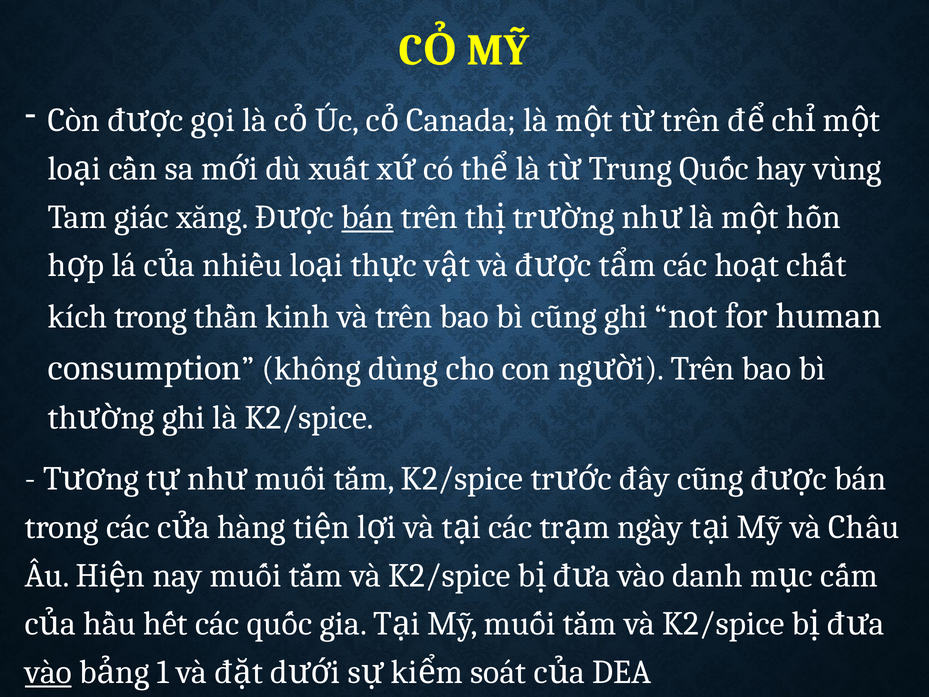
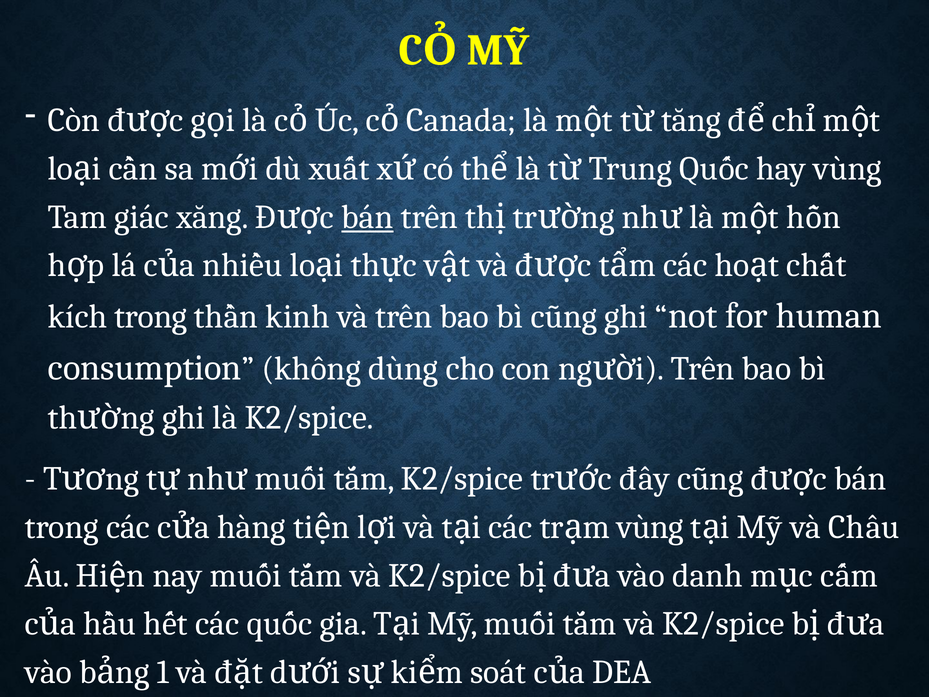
trên: trên -> tăng (691, 120)
ngày: ngày -> vùng (650, 527)
vào underline: present -> none (48, 672)
